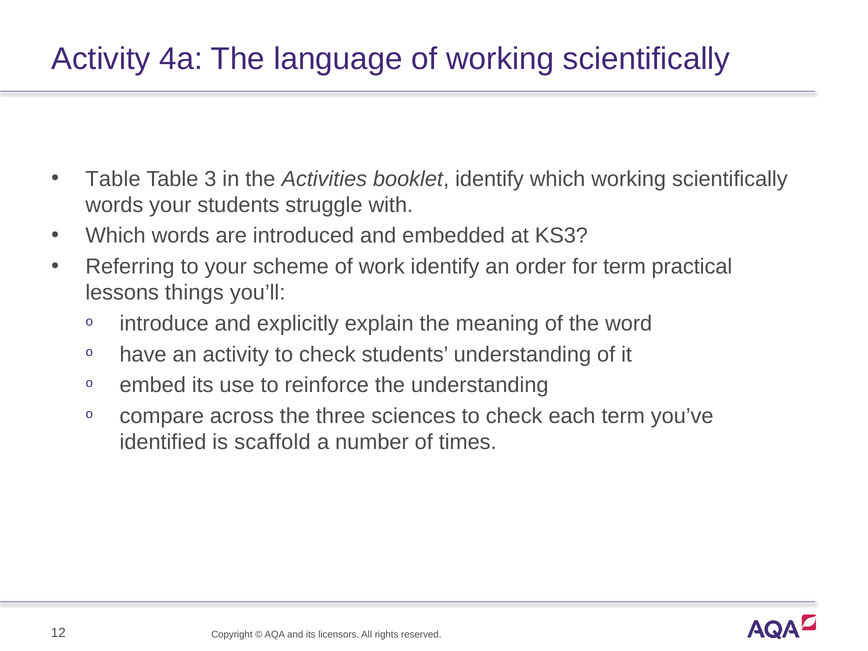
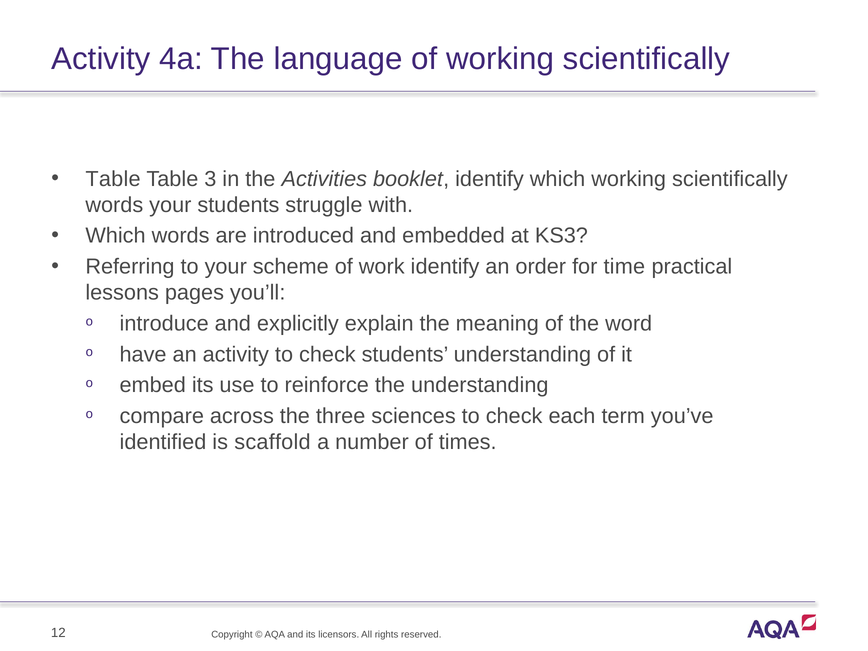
for term: term -> time (624, 267)
things: things -> pages (194, 293)
